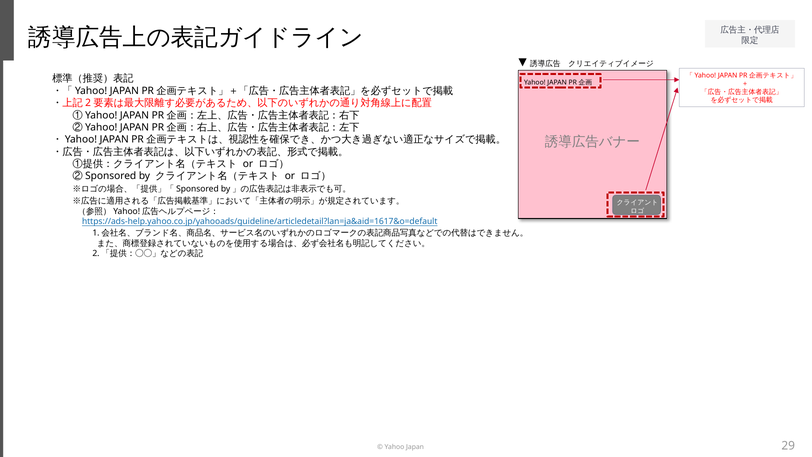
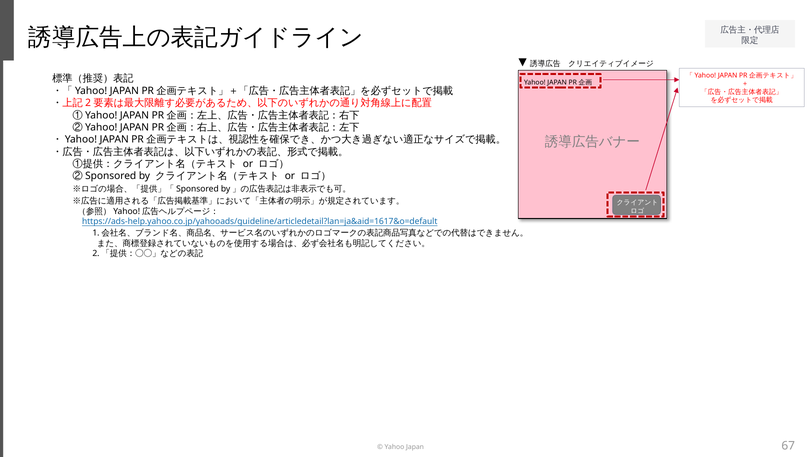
29: 29 -> 67 (788, 446)
